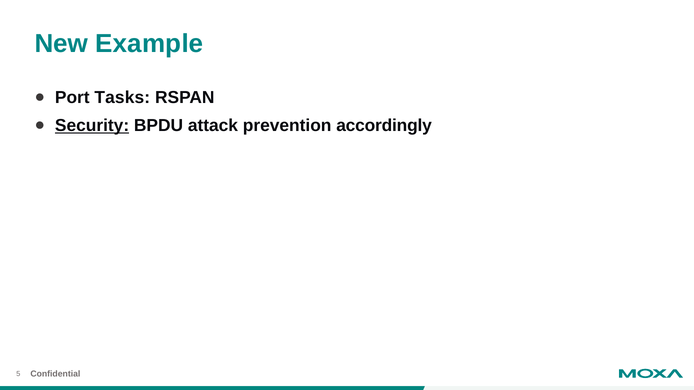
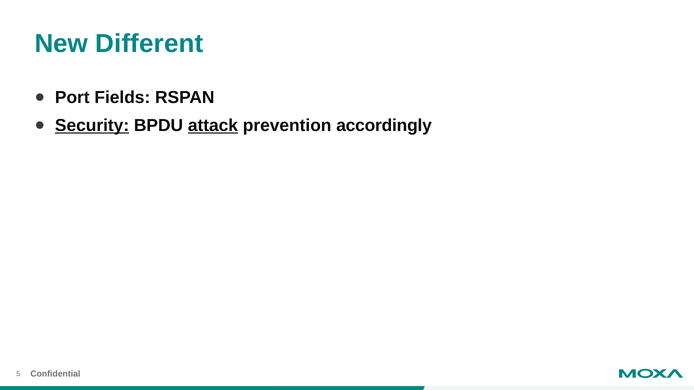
Example: Example -> Different (149, 44)
Tasks: Tasks -> Fields (122, 98)
attack underline: none -> present (213, 126)
